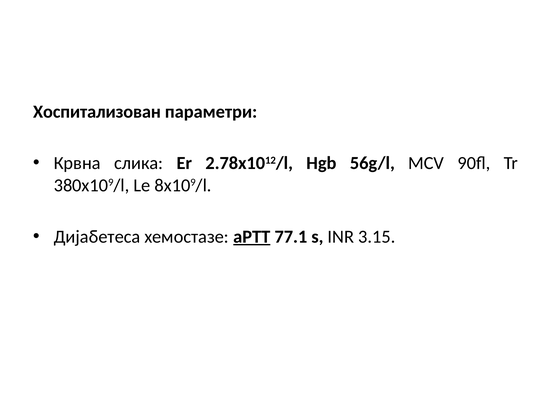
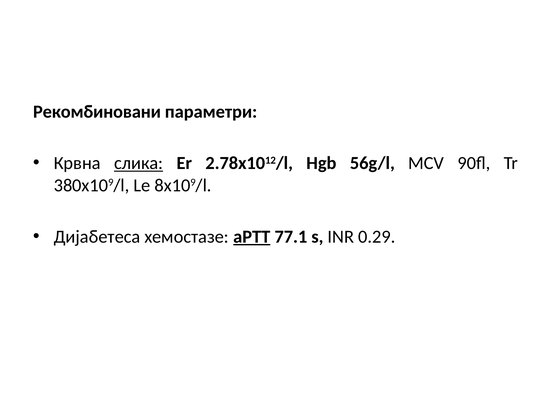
Хоспитализован: Хоспитализован -> Рекомбиновани (97, 111)
слика underline: none -> present (139, 163)
3.15: 3.15 -> 0.29 (377, 236)
